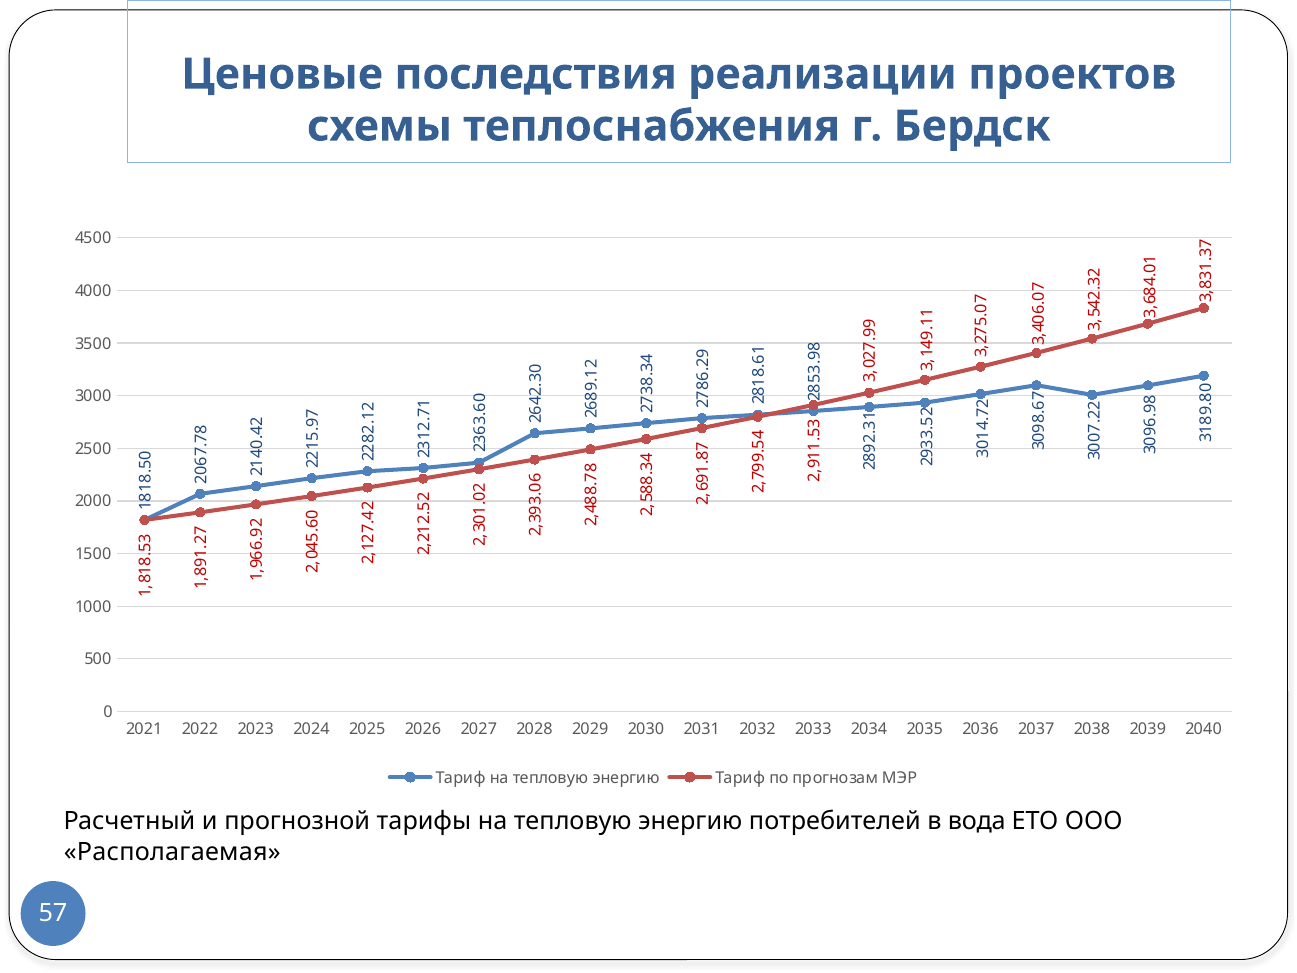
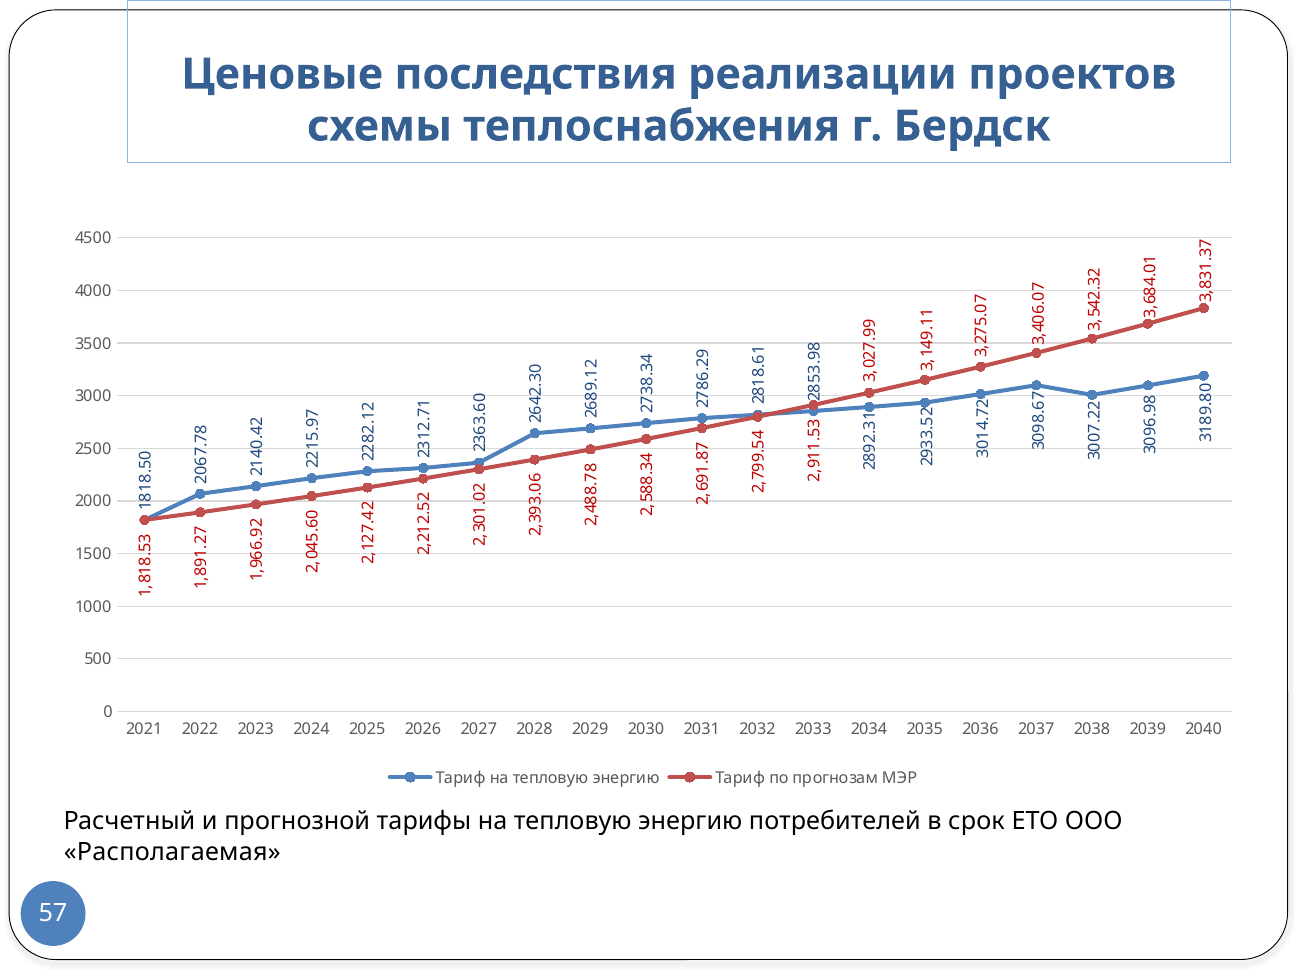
вода: вода -> срок (976, 821)
